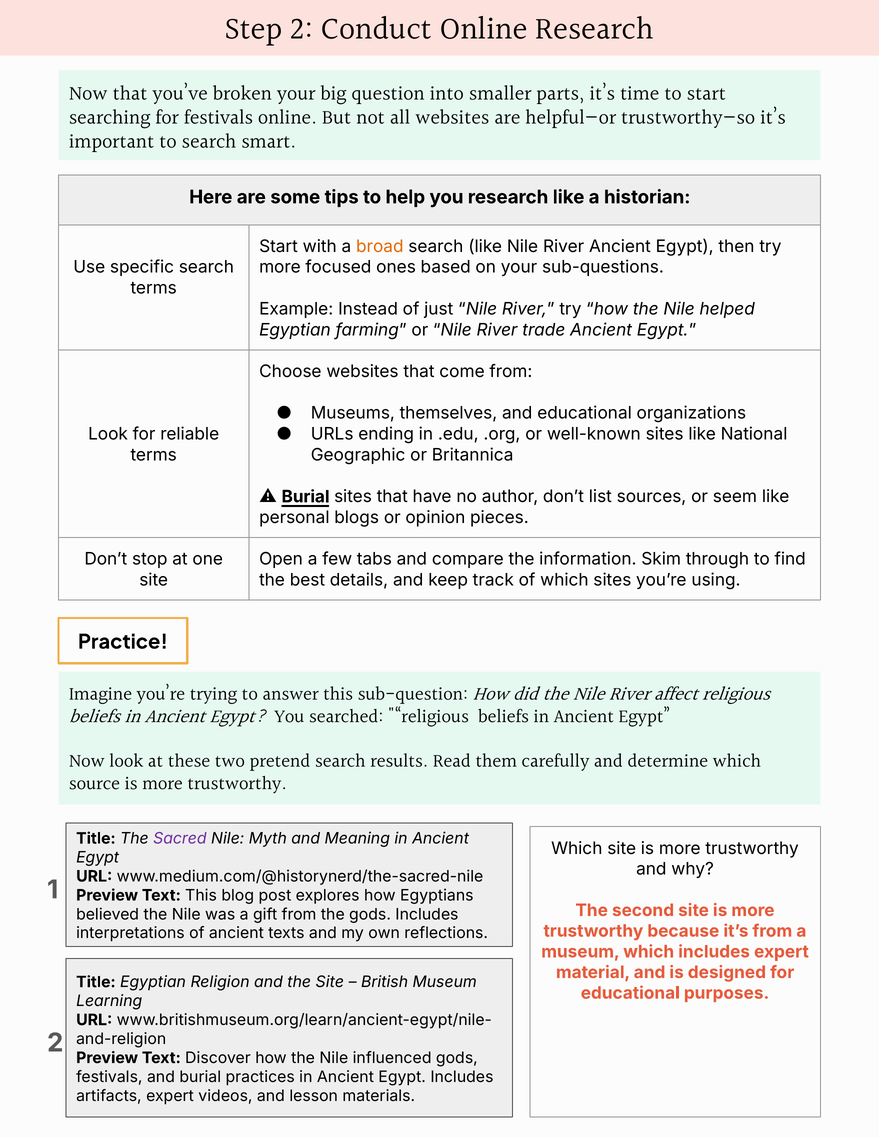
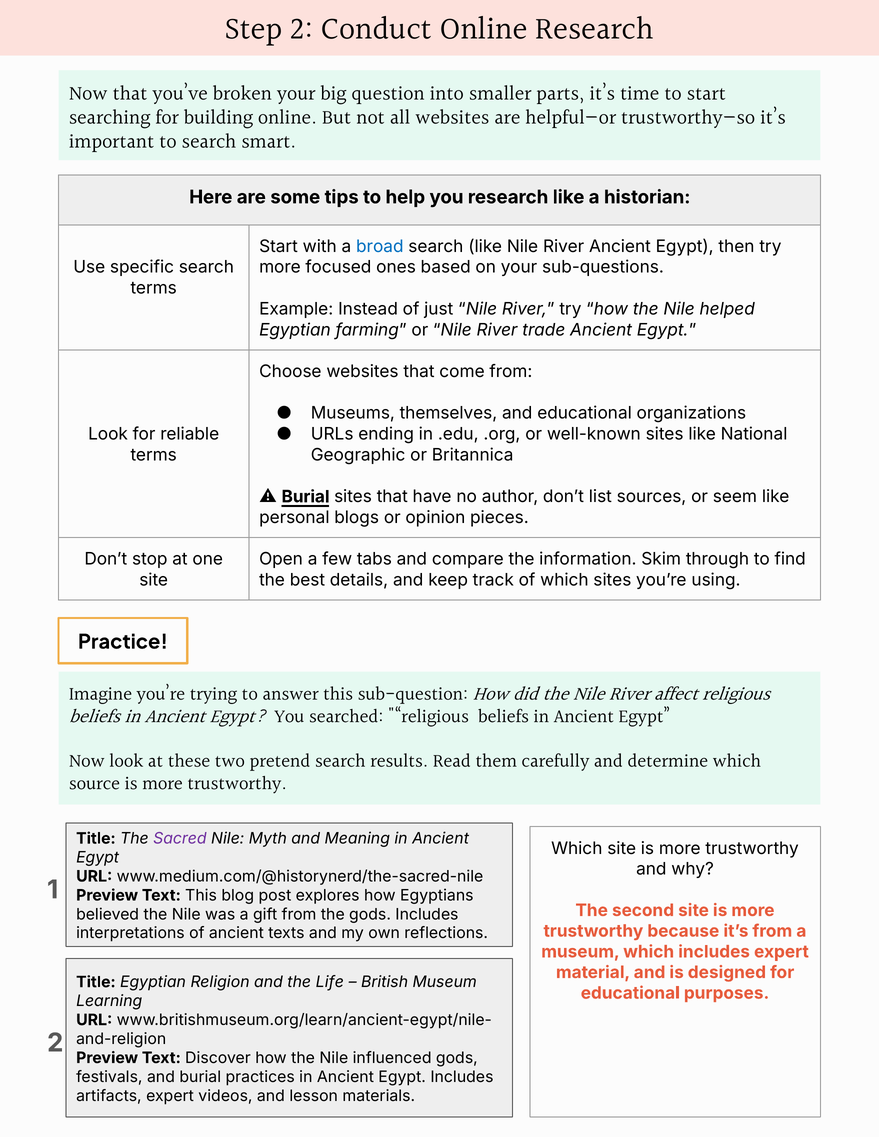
for festivals: festivals -> building (219, 118)
broad colour: orange -> blue (380, 246)
the Site: Site -> Life (330, 982)
